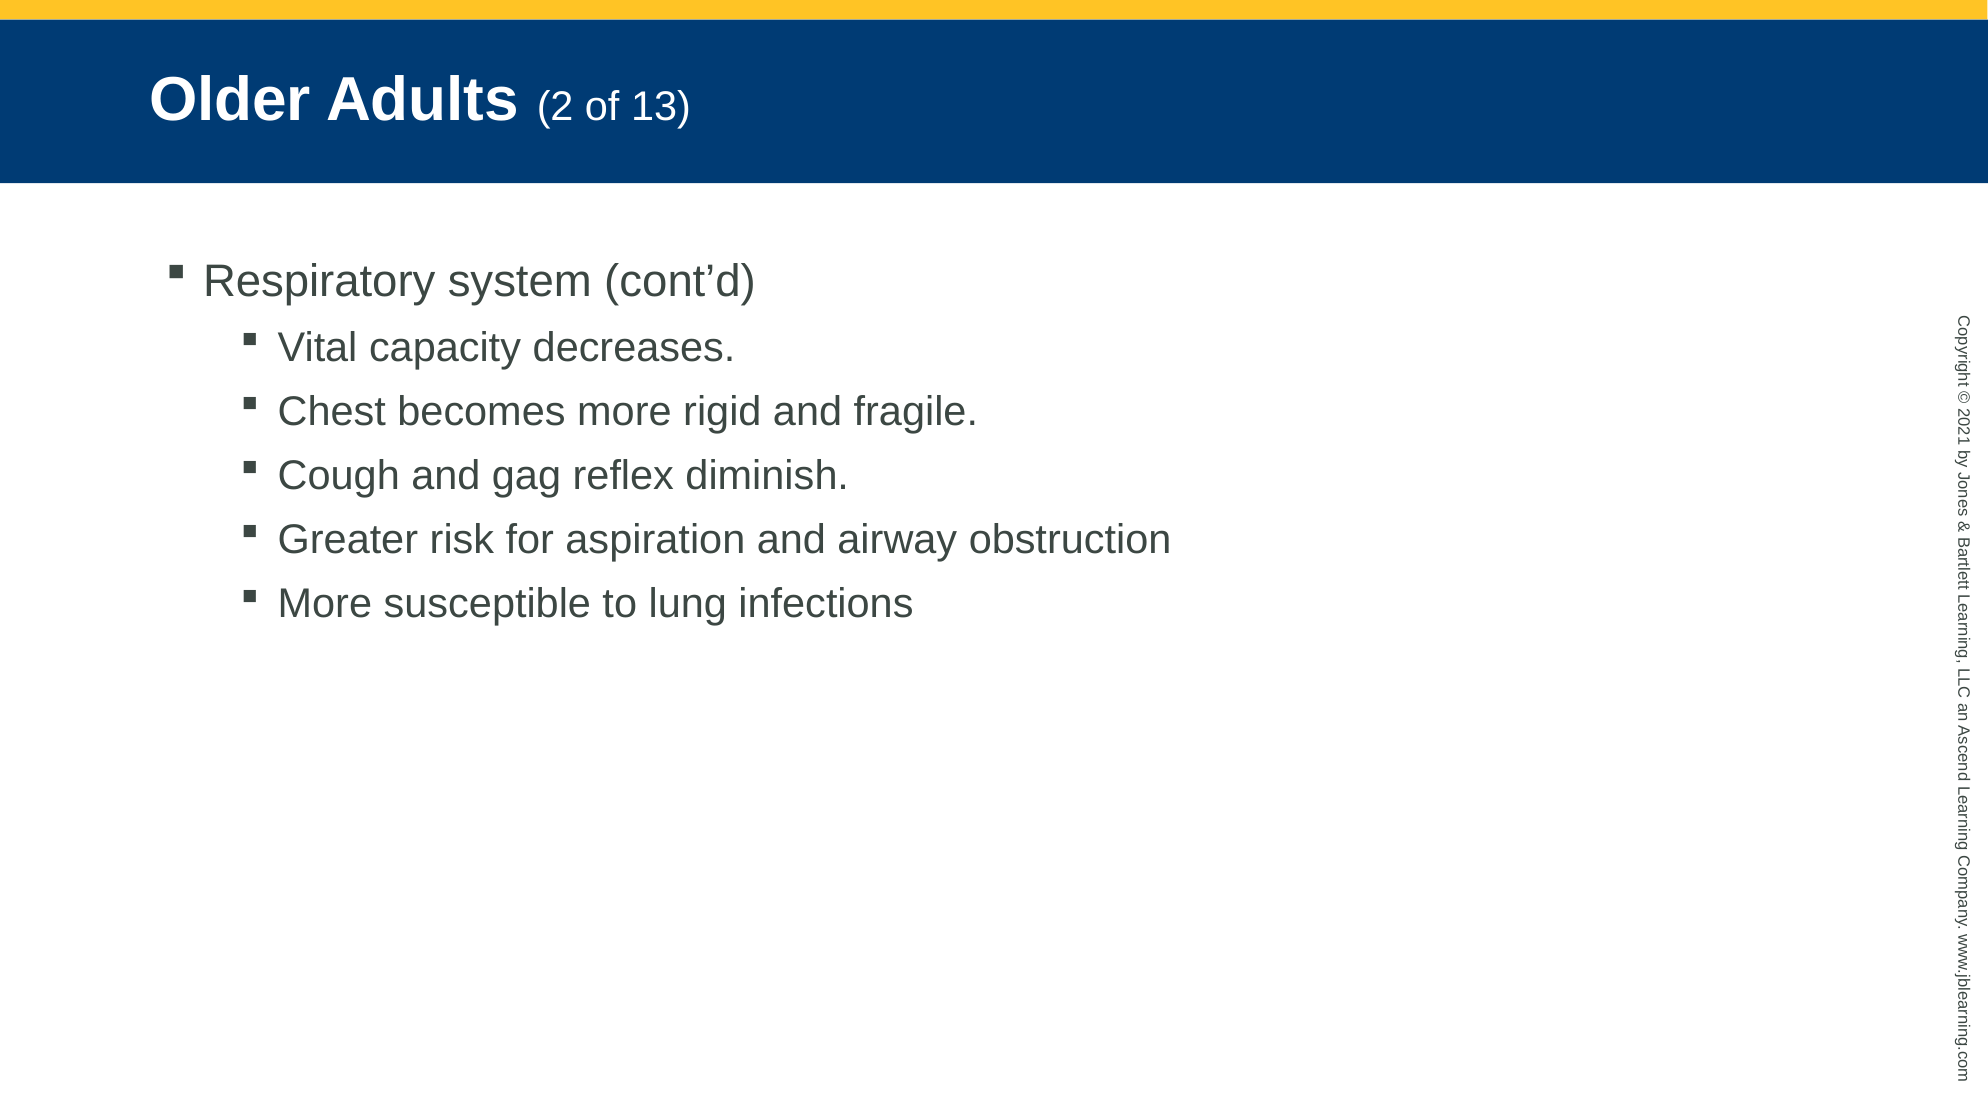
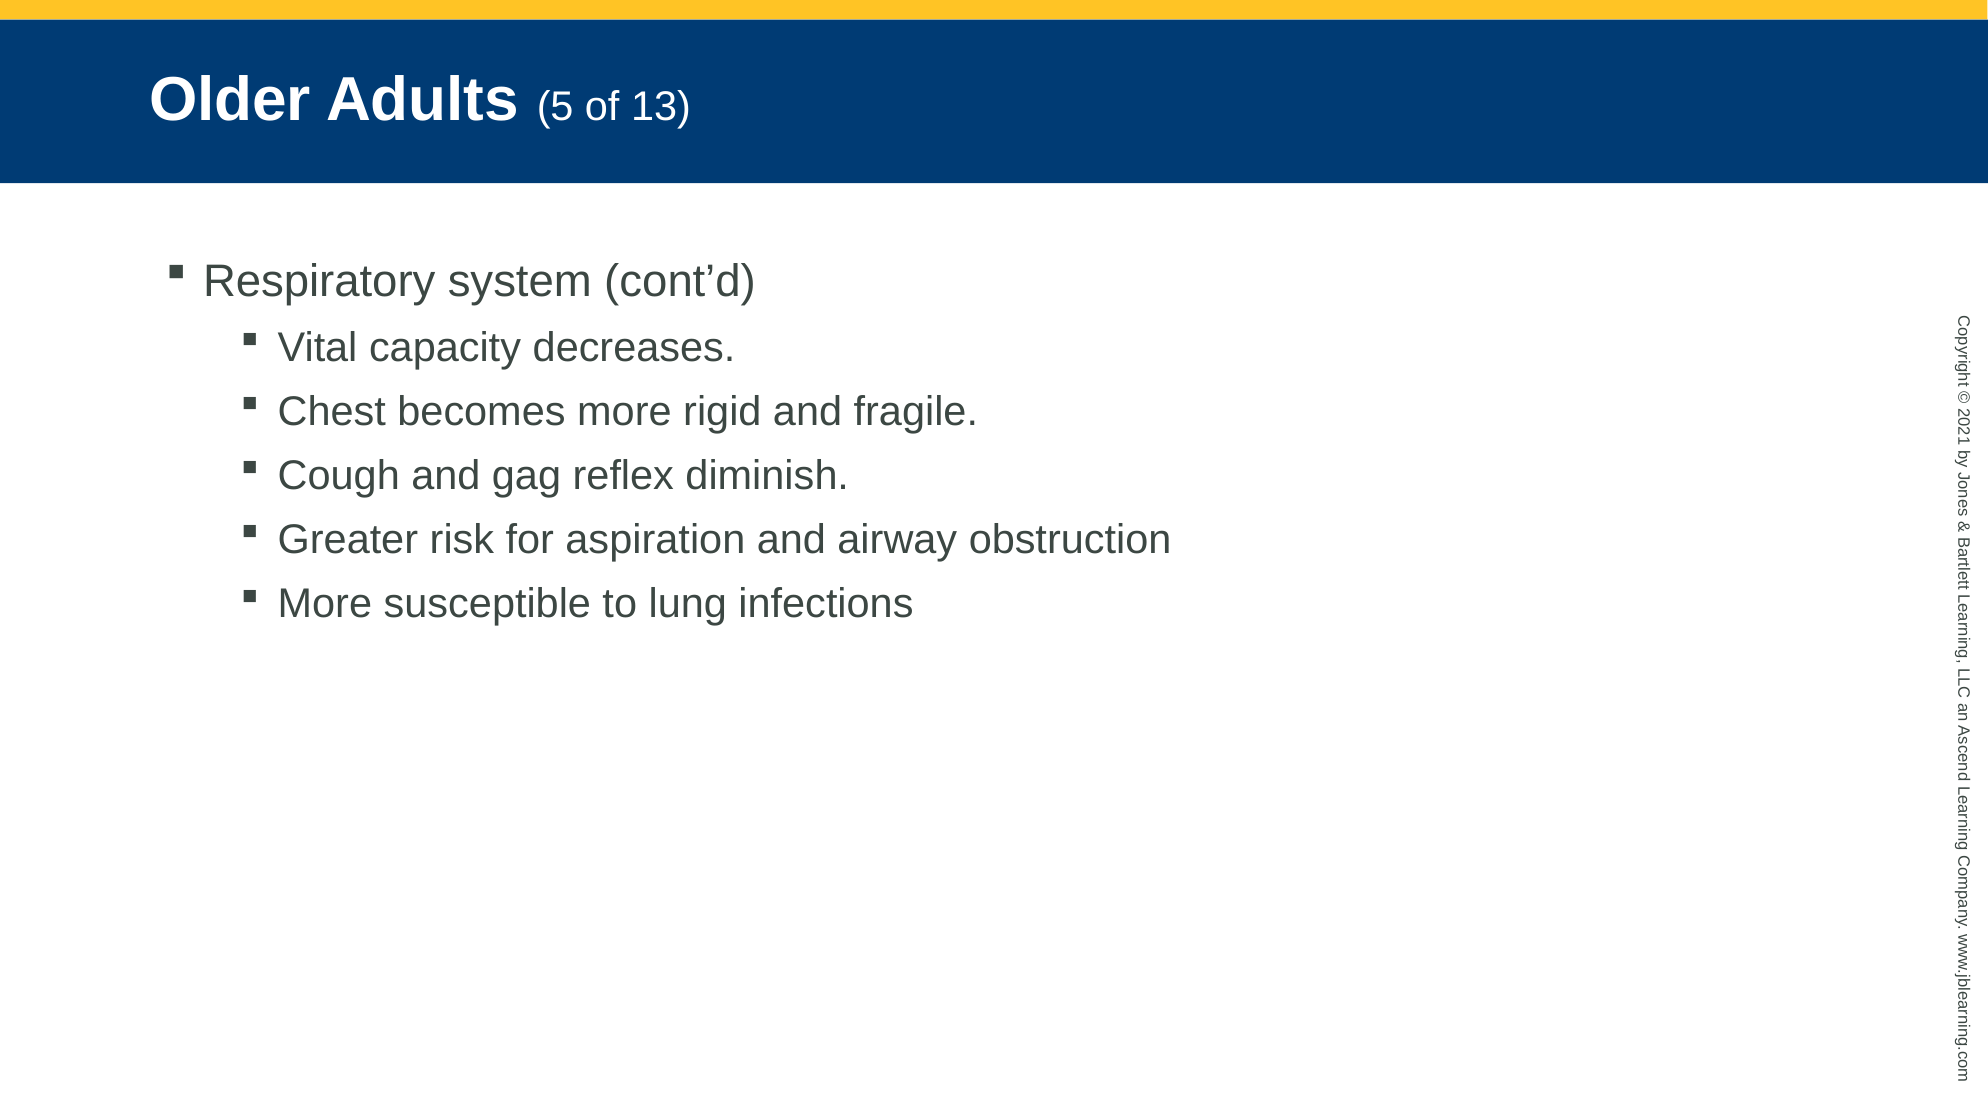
Adults 2: 2 -> 5 (555, 107)
